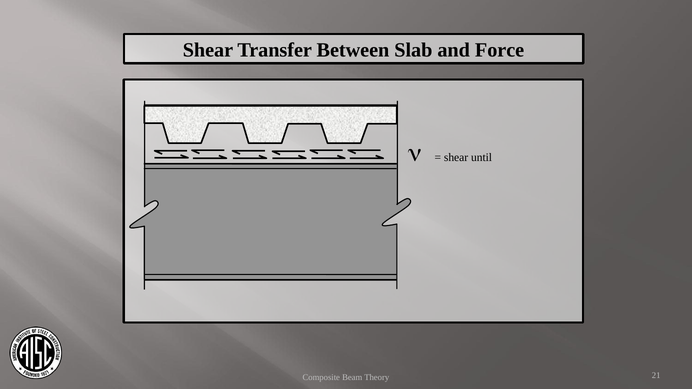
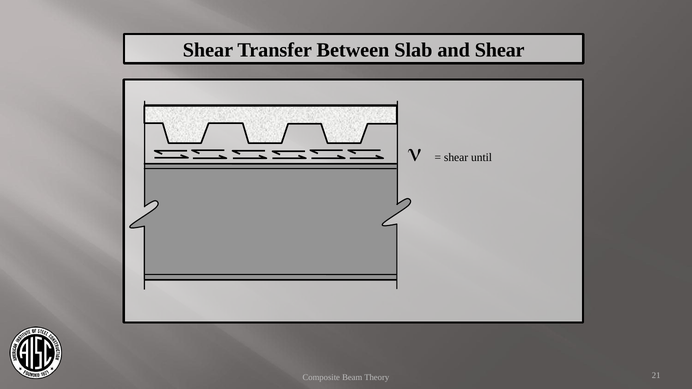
and Force: Force -> Shear (500, 50)
